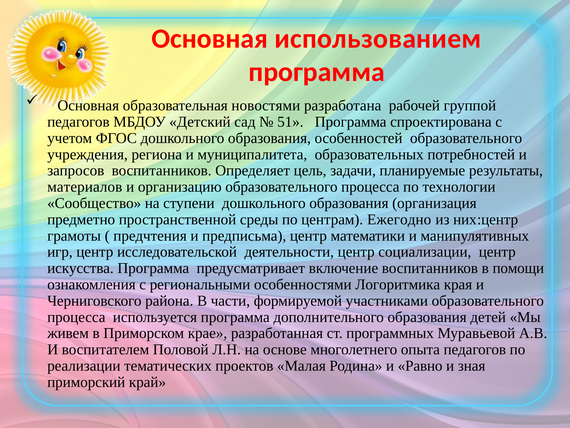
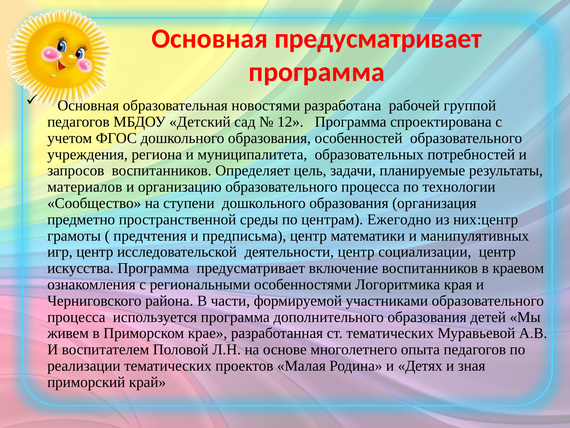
Основная использованием: использованием -> предусматривает (378, 39)
51: 51 -> 12 (290, 122)
помощи: помощи -> краевом (518, 268)
ст программных: программных -> тематических (390, 333)
Равно: Равно -> Детях (420, 365)
